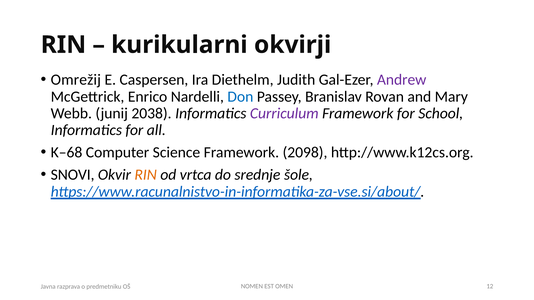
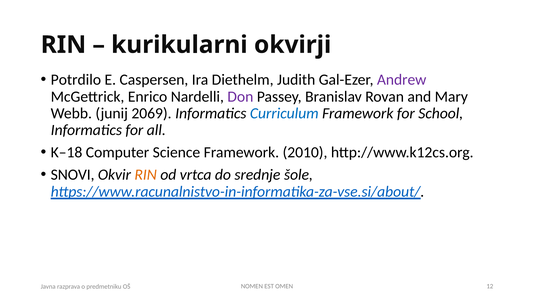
Omrežij: Omrežij -> Potrdilo (76, 80)
Don colour: blue -> purple (240, 97)
2038: 2038 -> 2069 (152, 113)
Curriculum colour: purple -> blue (284, 113)
K–68: K–68 -> K–18 (67, 153)
2098: 2098 -> 2010 (305, 153)
